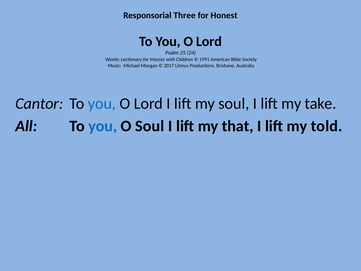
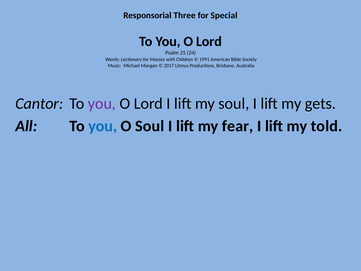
Honest: Honest -> Special (224, 15)
you colour: blue -> purple (102, 103)
take: take -> gets (320, 103)
that: that -> fear (238, 126)
